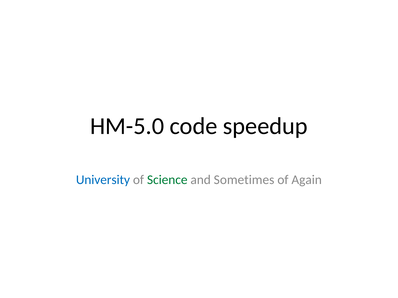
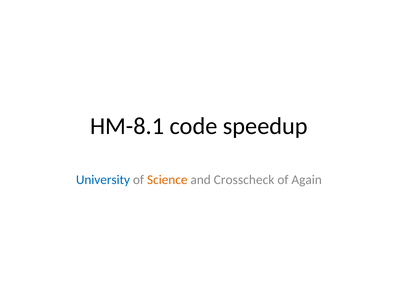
HM-5.0: HM-5.0 -> HM-8.1 (127, 126)
Science colour: green -> orange (167, 180)
Sometimes: Sometimes -> Crosscheck (244, 180)
